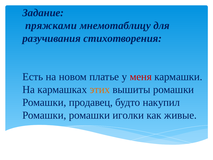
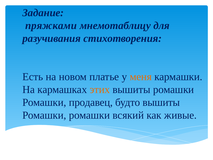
меня colour: red -> orange (141, 77)
будто накупил: накупил -> вышиты (161, 102)
иголки: иголки -> всякий (128, 115)
